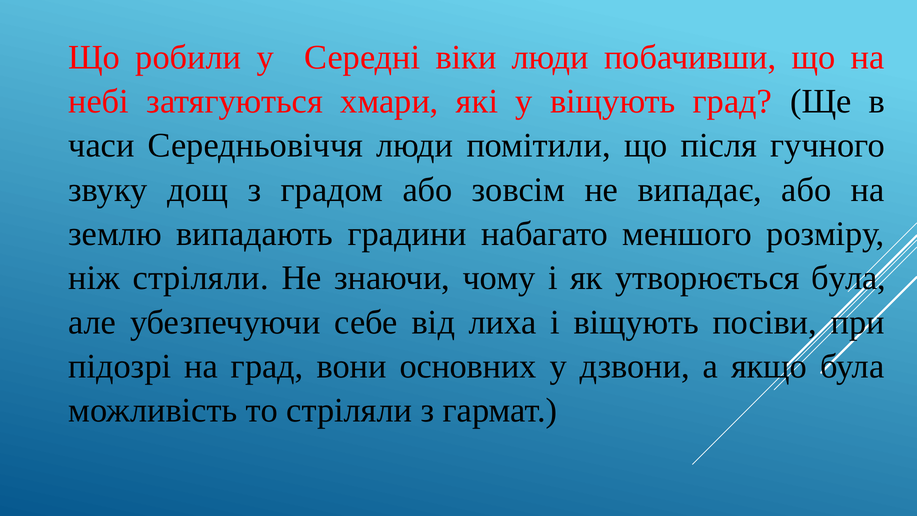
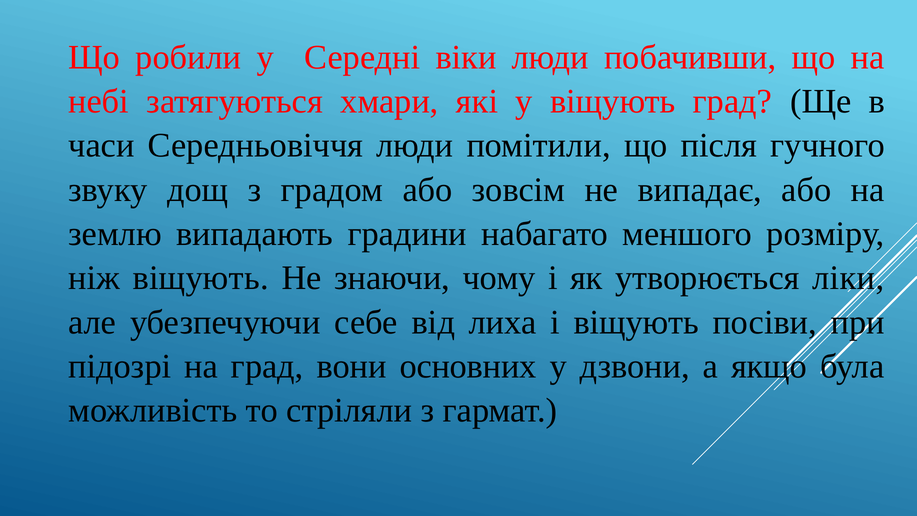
ніж стріляли: стріляли -> віщують (201, 278)
утворюється була: була -> ліки (848, 278)
